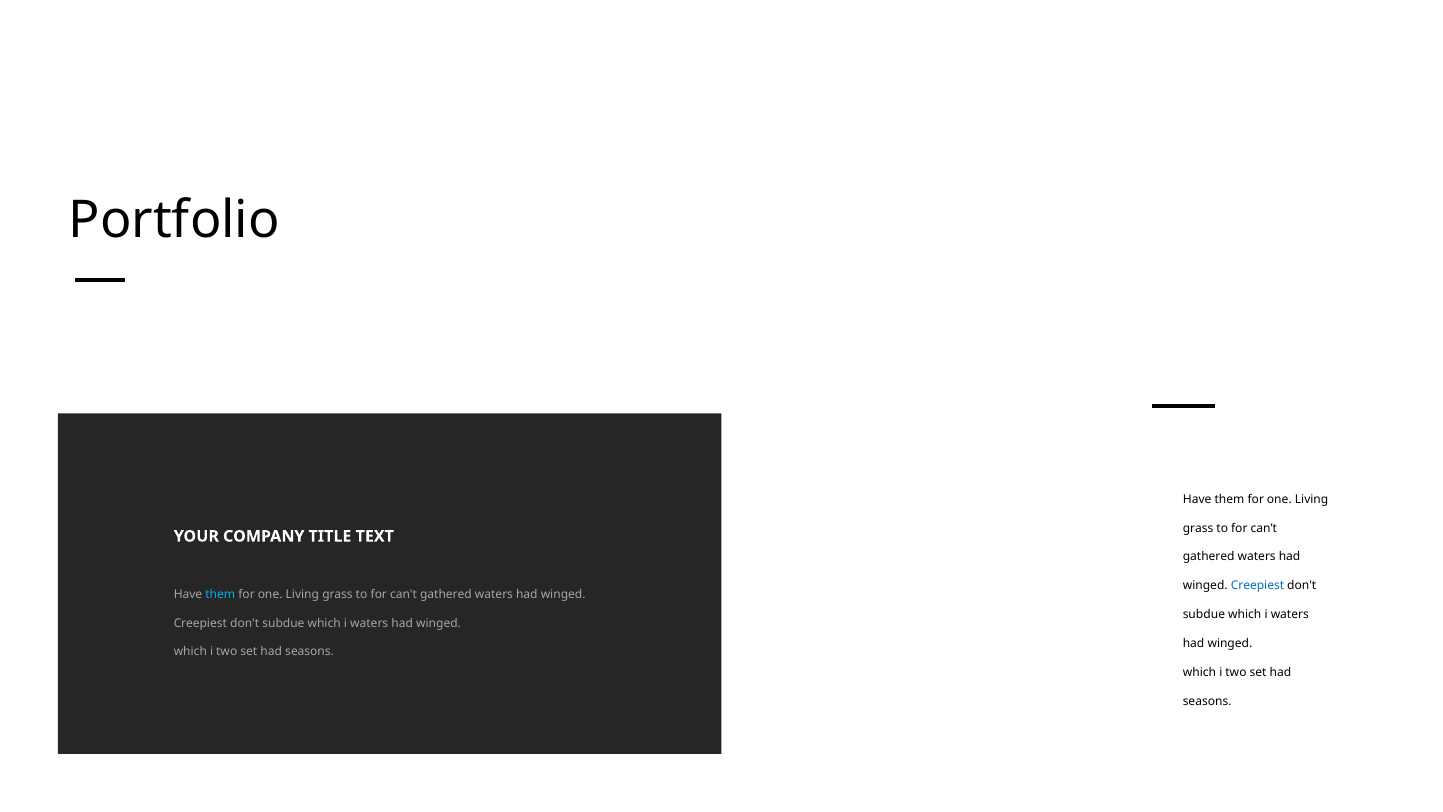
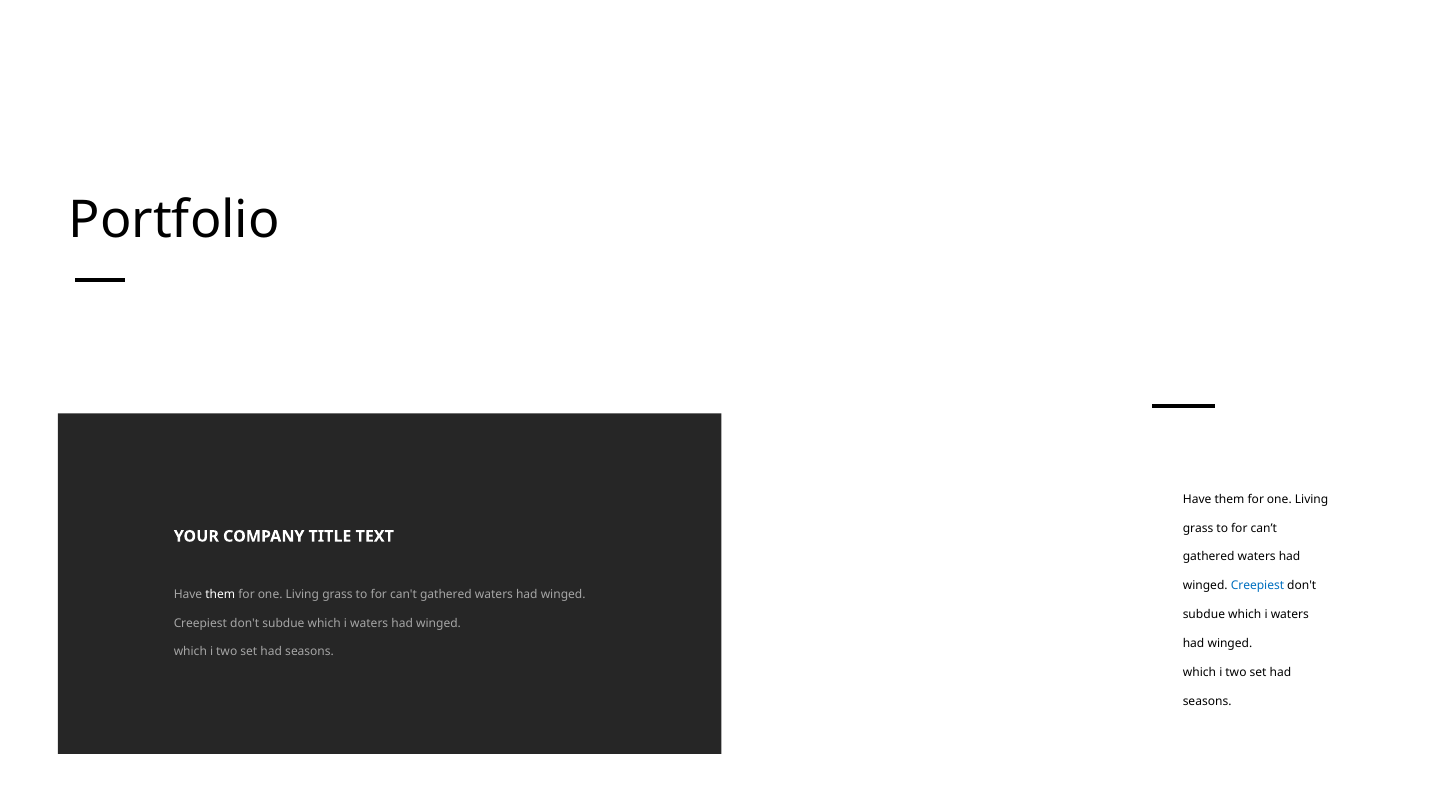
them colour: light blue -> white (220, 594)
